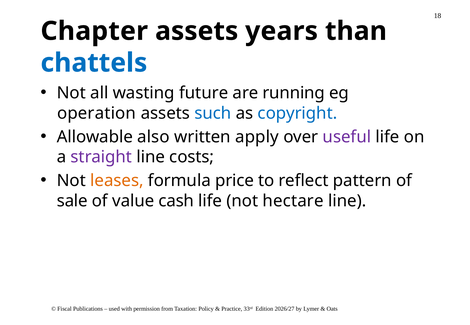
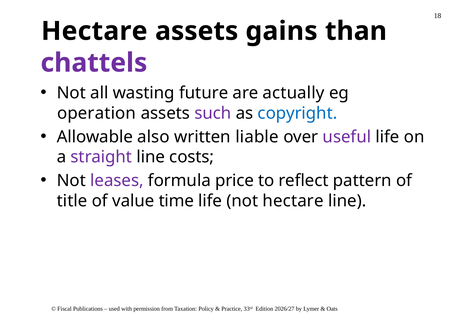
Chapter: Chapter -> Hectare (94, 31)
years: years -> gains (282, 31)
chattels colour: blue -> purple (94, 63)
running: running -> actually (294, 93)
such colour: blue -> purple (213, 113)
apply: apply -> liable (257, 137)
leases colour: orange -> purple (117, 181)
sale: sale -> title (72, 201)
cash: cash -> time (176, 201)
